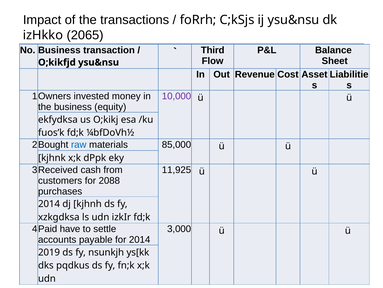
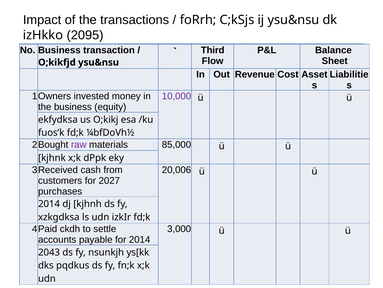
2065: 2065 -> 2095 (85, 35)
raw colour: blue -> purple (79, 144)
11,925: 11,925 -> 20,006 (176, 169)
2088: 2088 -> 2027 (109, 180)
have: have -> ckdh (70, 228)
2019: 2019 -> 2043 (49, 252)
